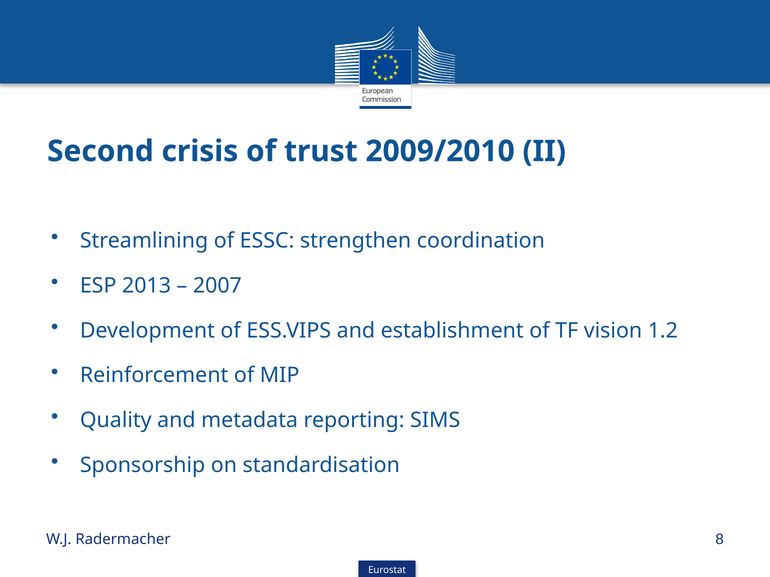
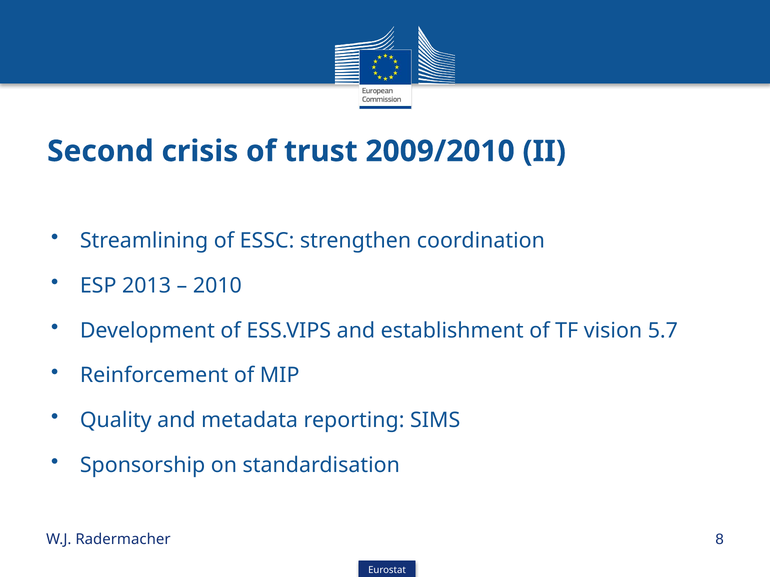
2007: 2007 -> 2010 (217, 286)
1.2: 1.2 -> 5.7 (663, 331)
